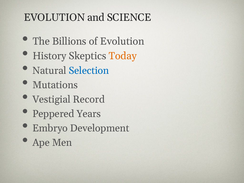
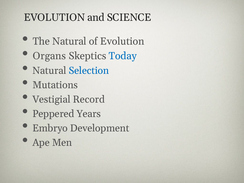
The Billions: Billions -> Natural (69, 41)
History: History -> Organs (49, 56)
Today colour: orange -> blue (123, 56)
